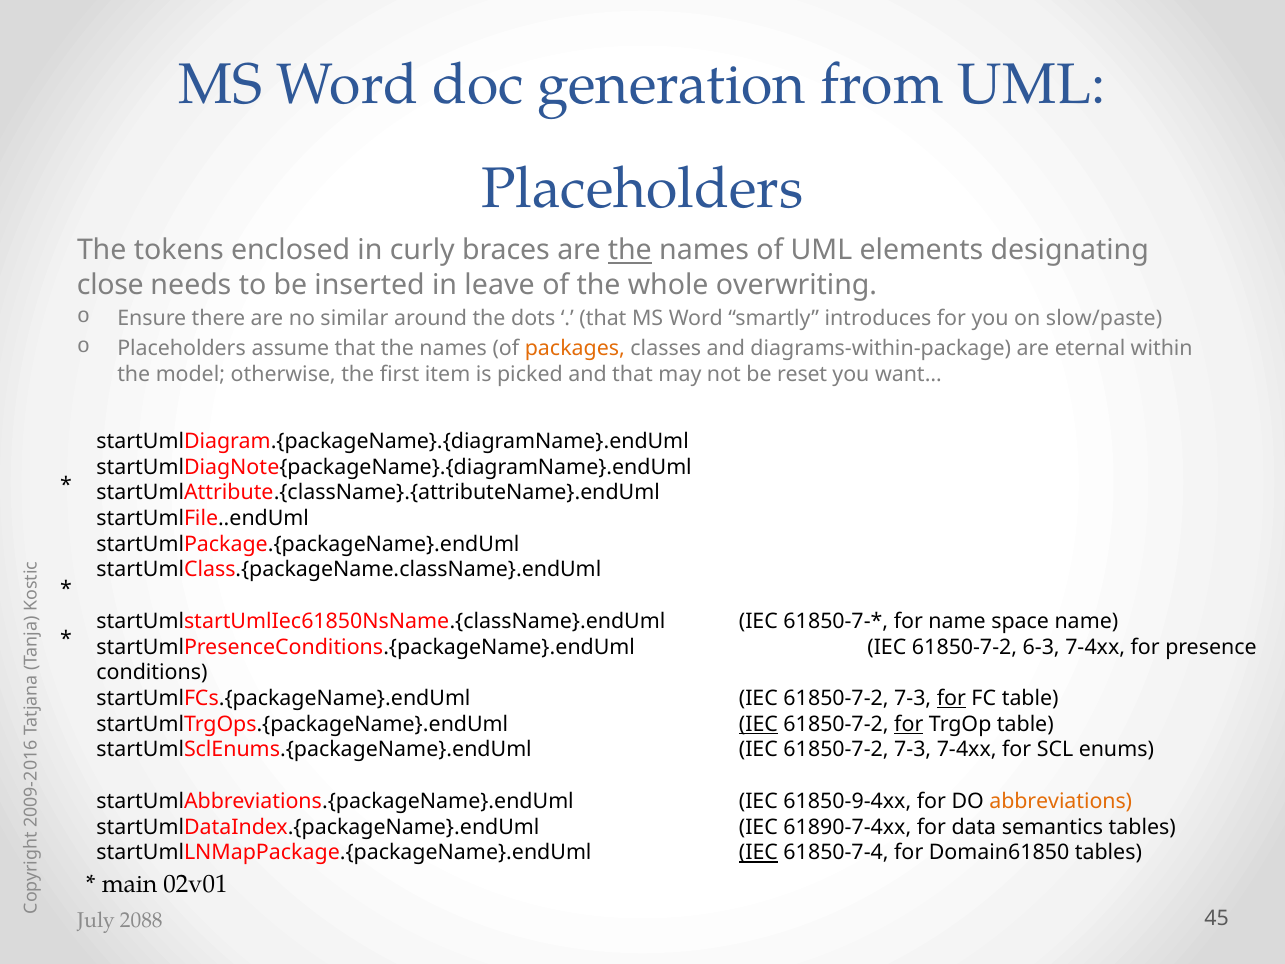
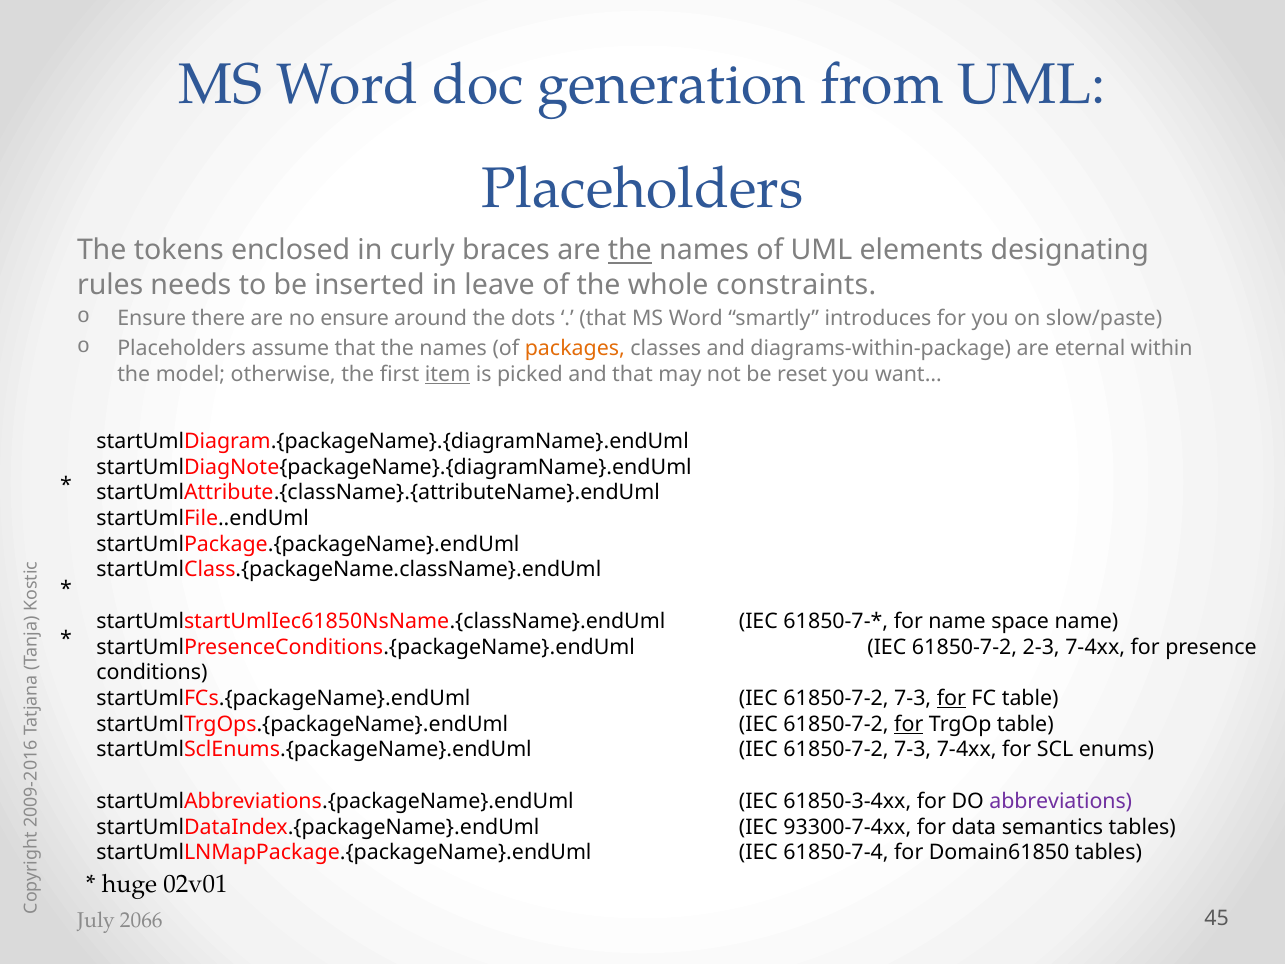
close: close -> rules (110, 285)
overwriting: overwriting -> constraints (796, 285)
no similar: similar -> ensure (355, 318)
item underline: none -> present (448, 374)
6-3: 6-3 -> 2-3 (1041, 647)
IEC underline: present -> none (758, 724)
61850-9-4xx: 61850-9-4xx -> 61850-3-4xx (847, 801)
abbreviations colour: orange -> purple (1061, 801)
61890-7-4xx: 61890-7-4xx -> 93300-7-4xx (847, 827)
IEC underline: present -> none (758, 852)
main: main -> huge (129, 884)
2088: 2088 -> 2066 (141, 920)
